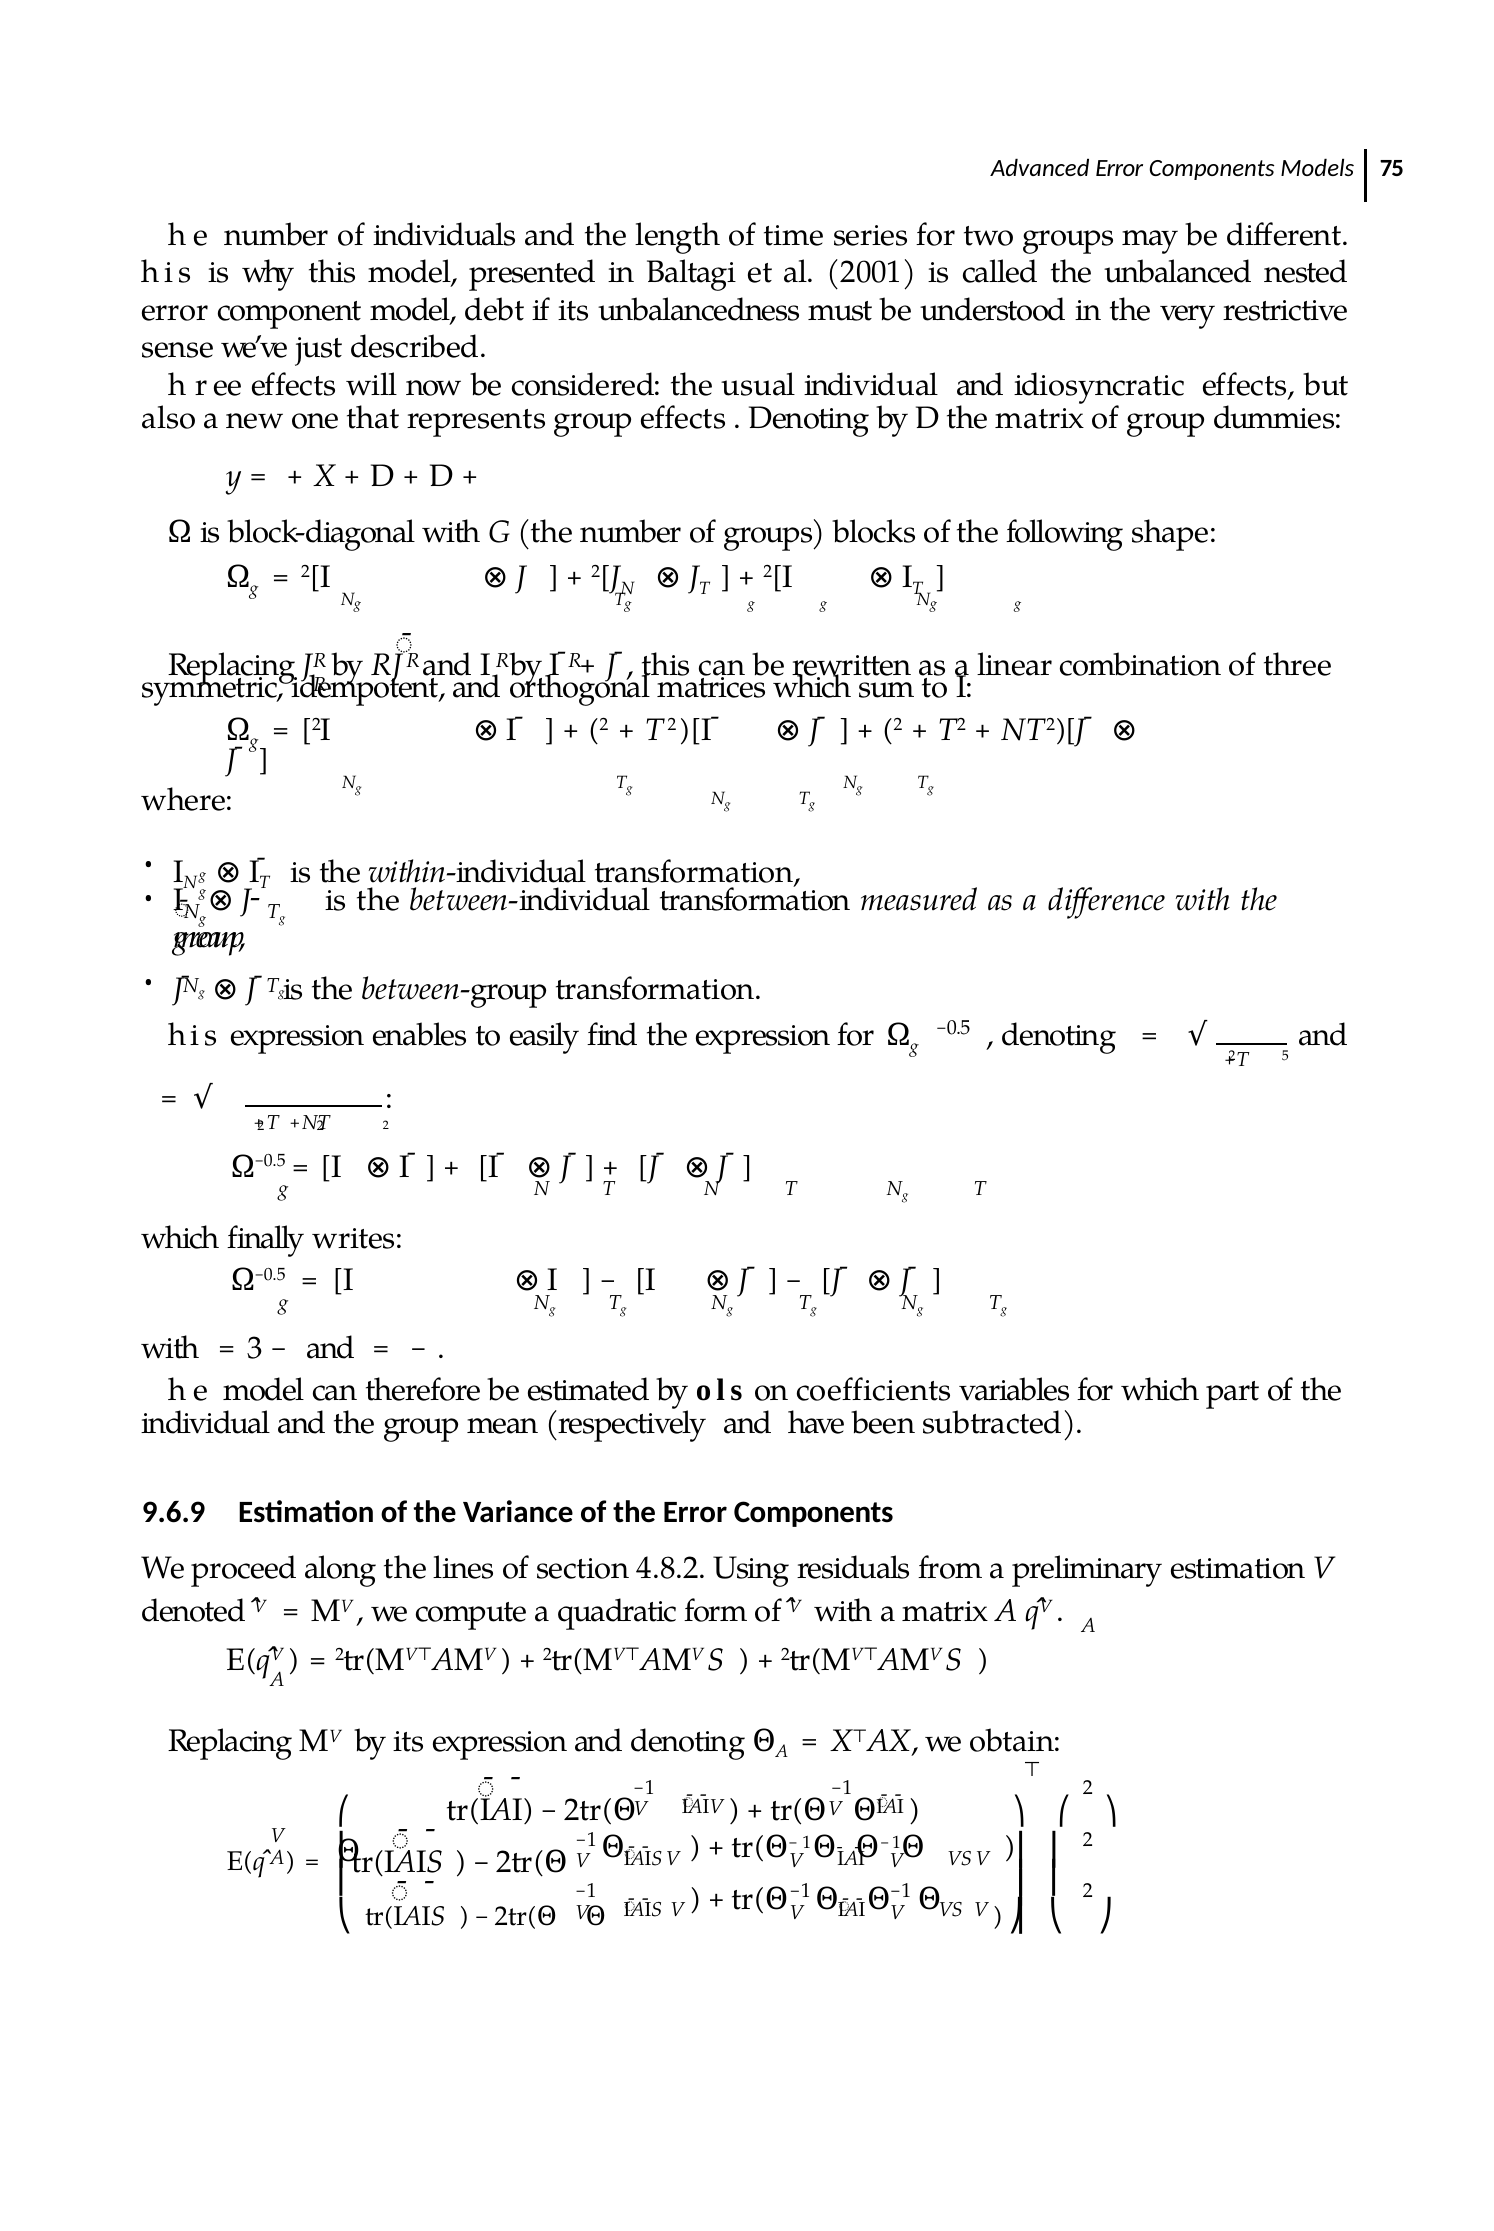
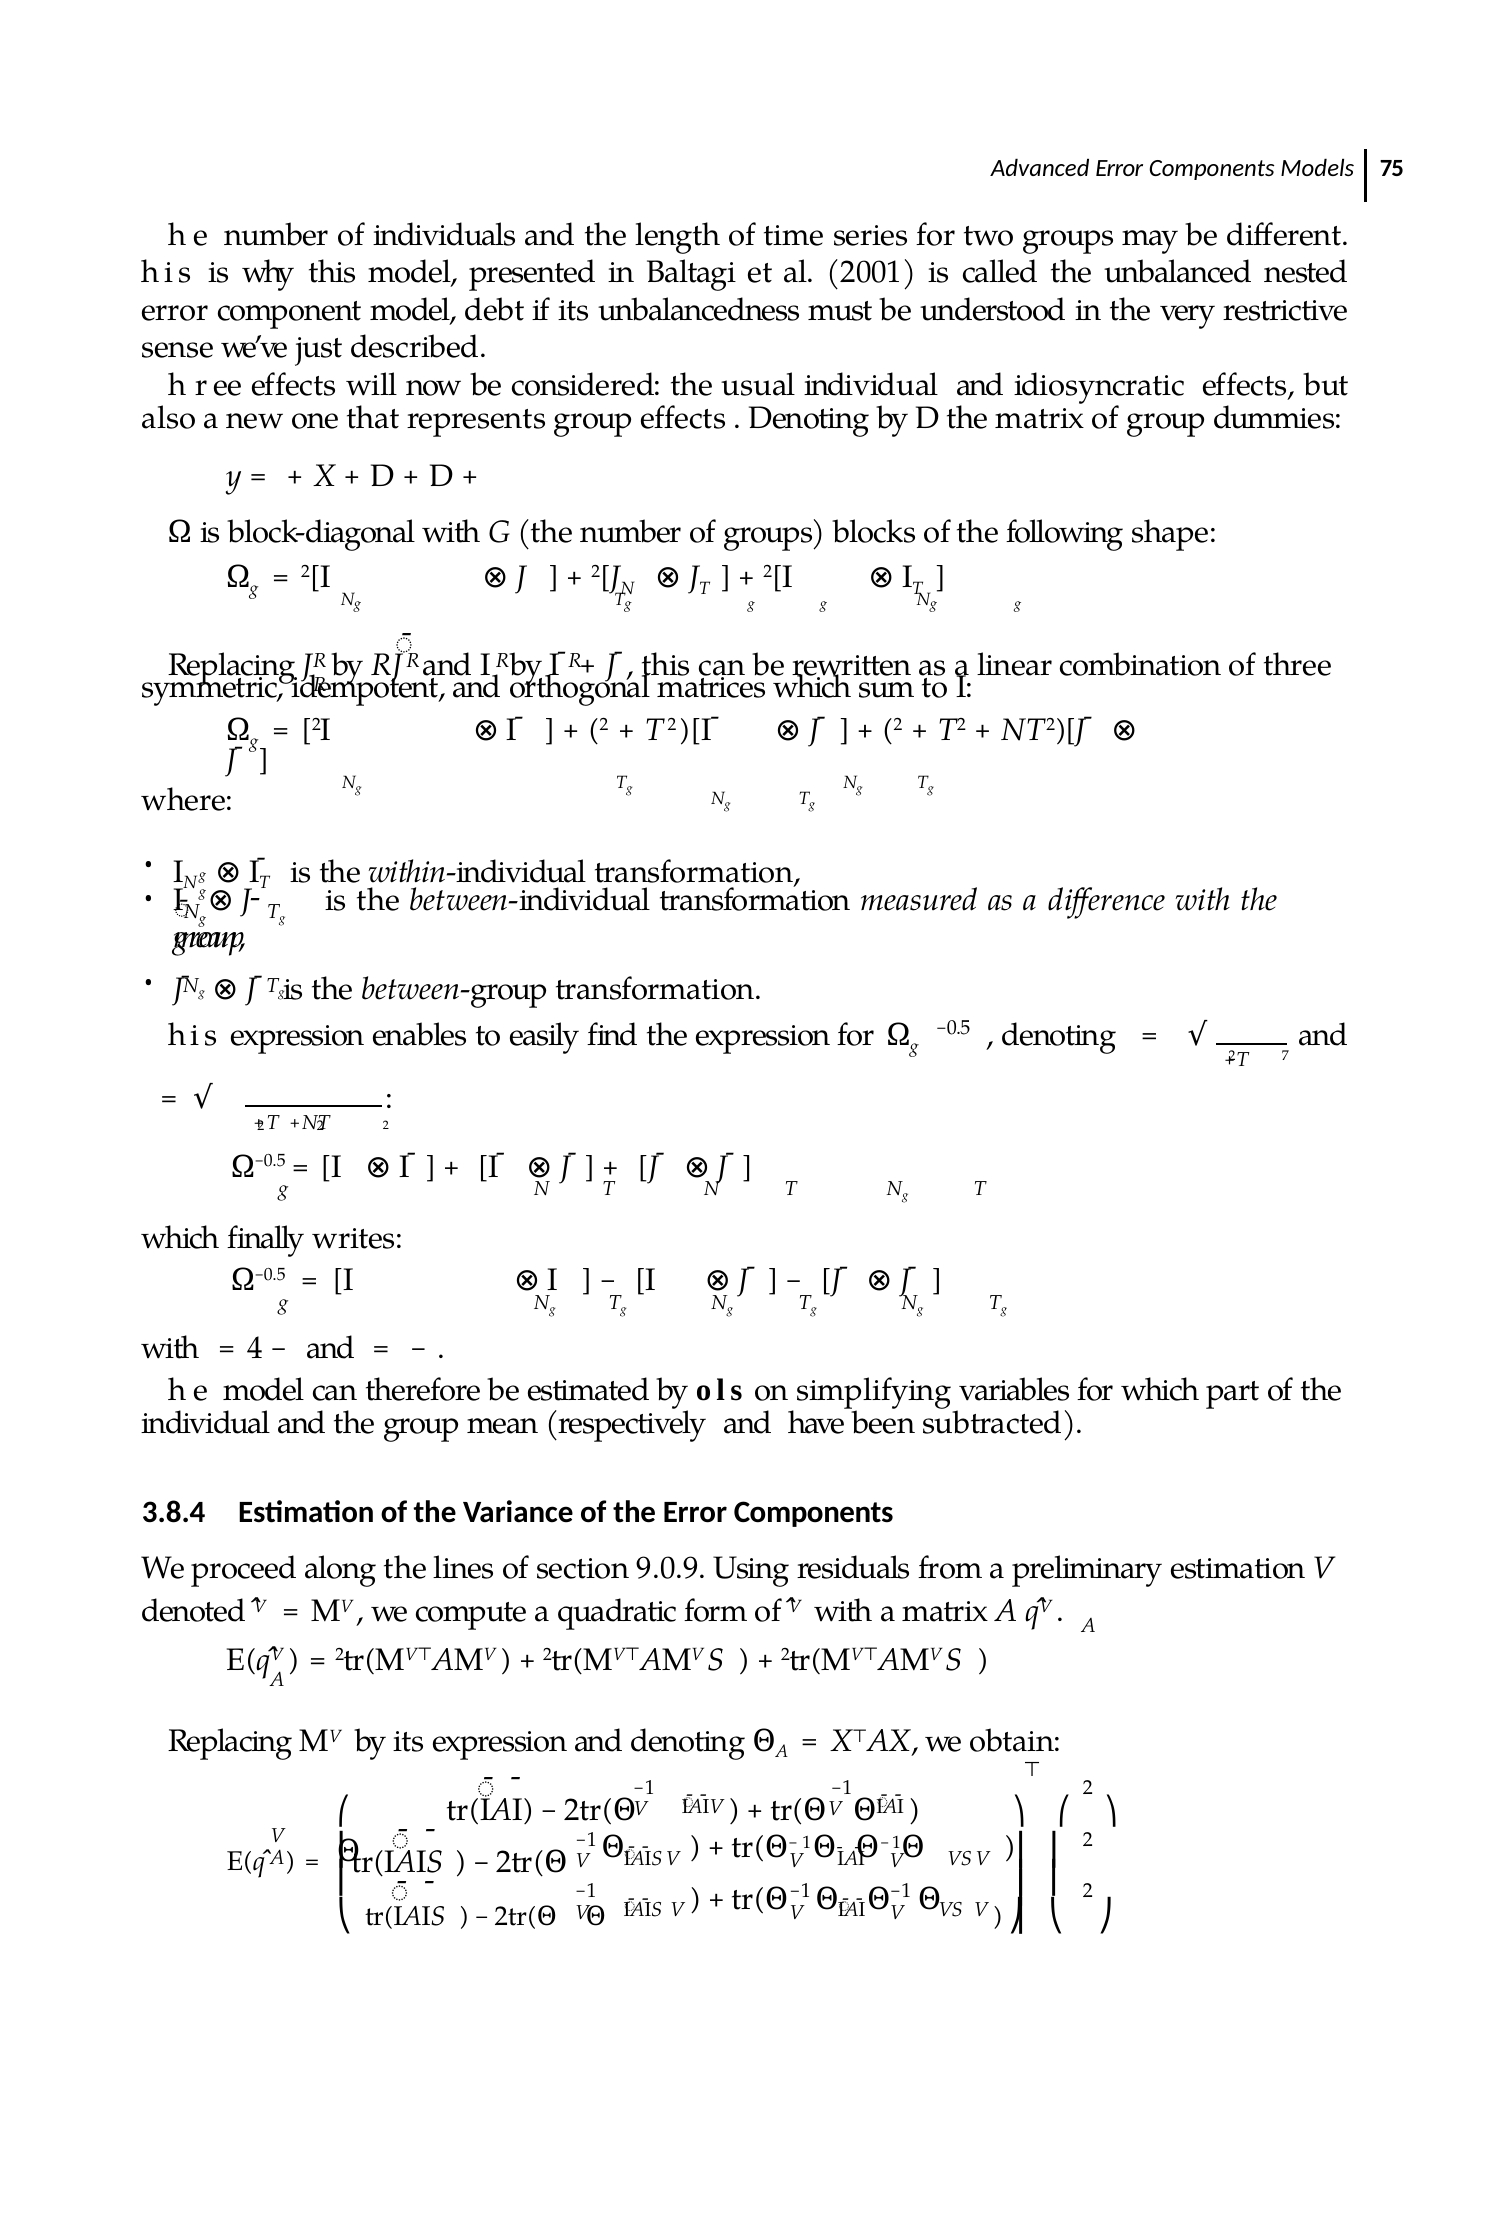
5: 5 -> 7 (1285, 1056)
3: 3 -> 4 (255, 1349)
coefficients: coefficients -> simplifying (874, 1390)
9.6.9: 9.6.9 -> 3.8.4 (174, 1513)
4.8.2: 4.8.2 -> 9.0.9 (672, 1569)
